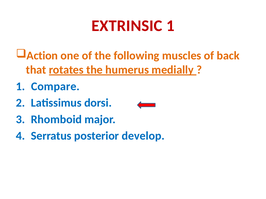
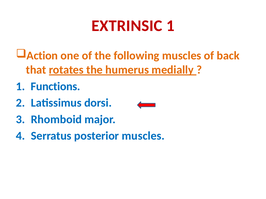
Compare: Compare -> Functions (55, 87)
posterior develop: develop -> muscles (143, 136)
